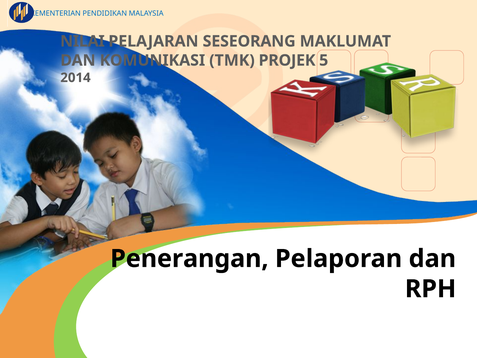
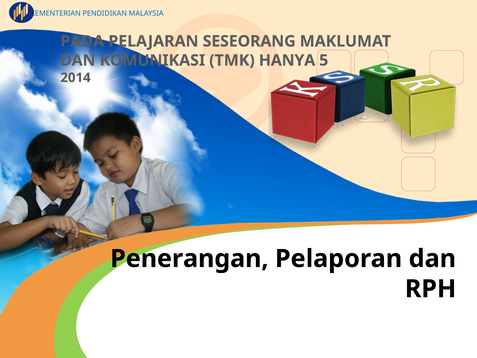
NILAI: NILAI -> PADA (82, 41)
PROJEK: PROJEK -> HANYA (287, 60)
